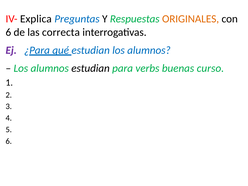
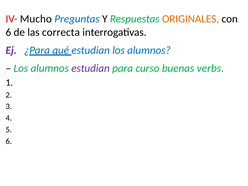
Explica: Explica -> Mucho (36, 19)
estudian colour: black -> purple (91, 68)
verbs: verbs -> curso (147, 68)
curso: curso -> verbs (210, 68)
